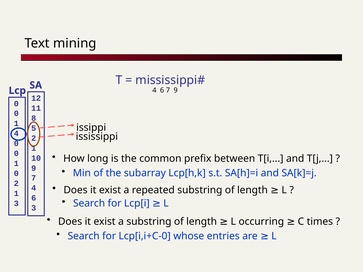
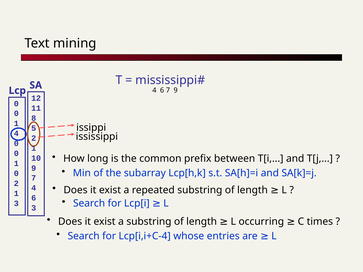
Lcp[i,i+C-0: Lcp[i,i+C-0 -> Lcp[i,i+C-4 (145, 236)
